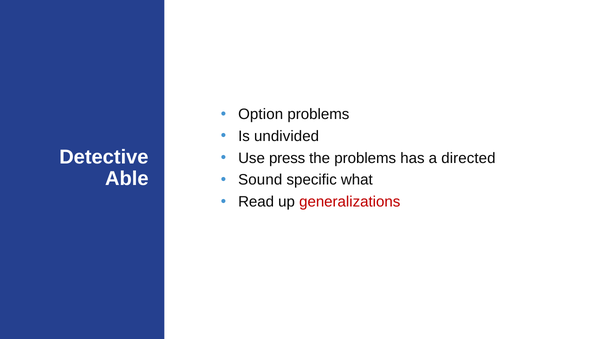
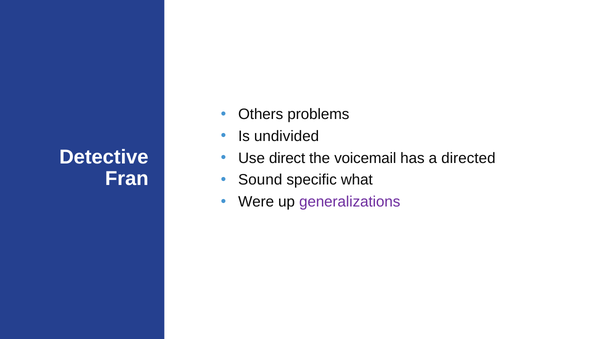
Option: Option -> Others (261, 114)
press: press -> direct (287, 158)
the problems: problems -> voicemail (365, 158)
Able: Able -> Fran (127, 179)
Read: Read -> Were (256, 202)
generalizations colour: red -> purple (350, 202)
